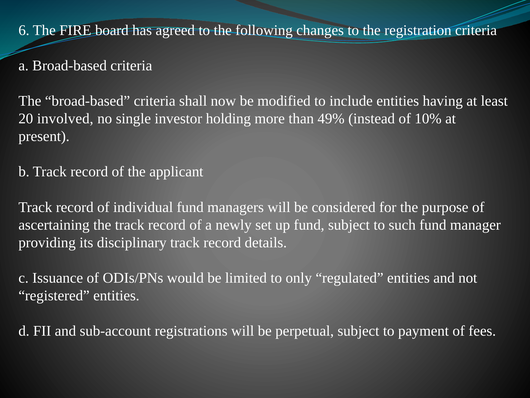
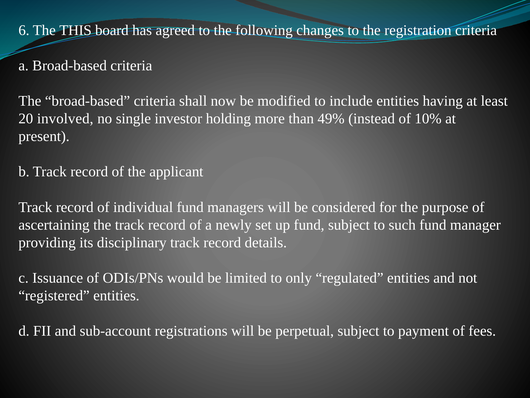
FIRE: FIRE -> THIS (75, 30)
